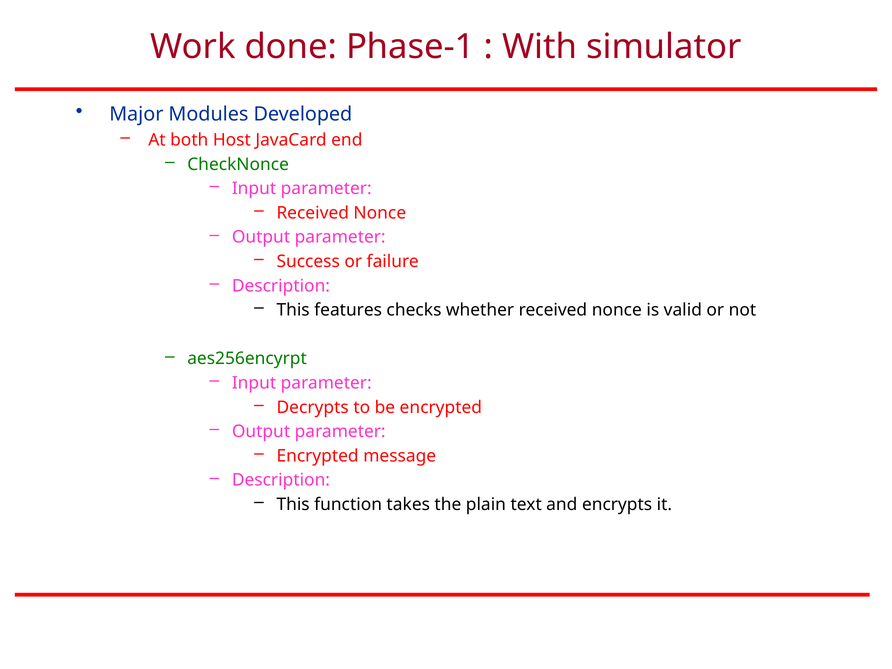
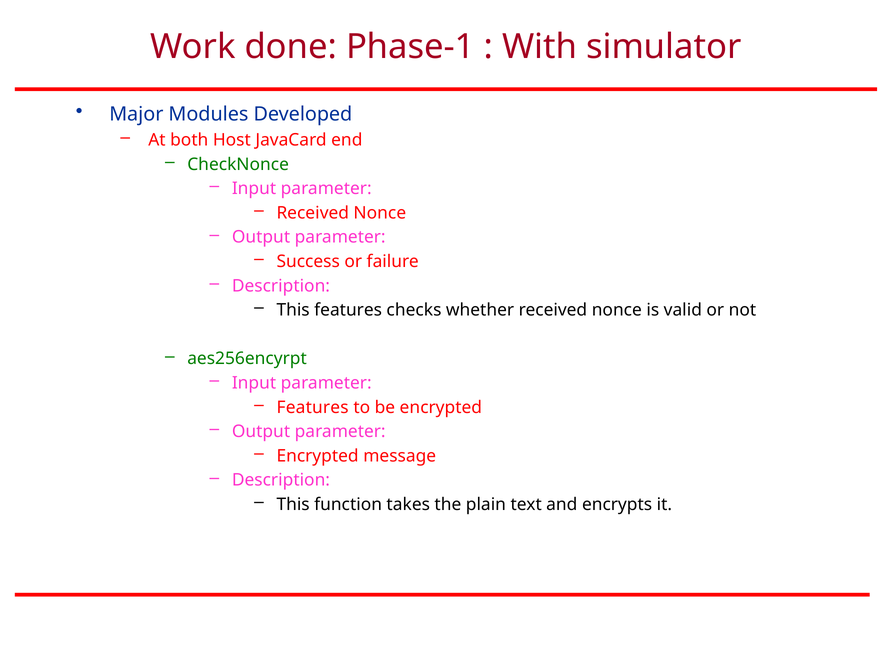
Decrypts: Decrypts -> Features (313, 407)
